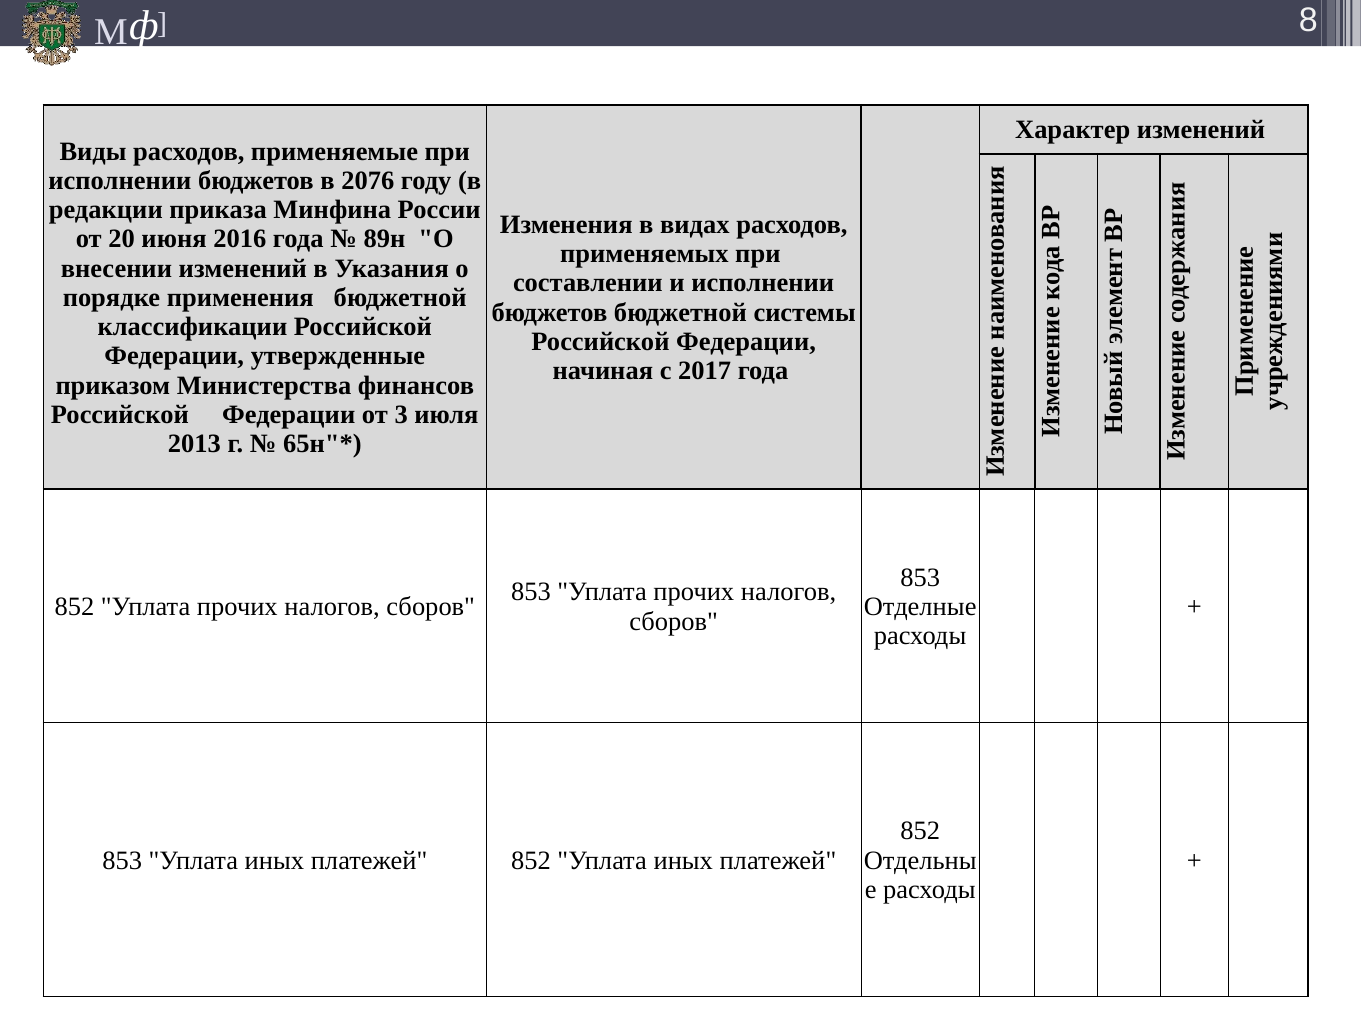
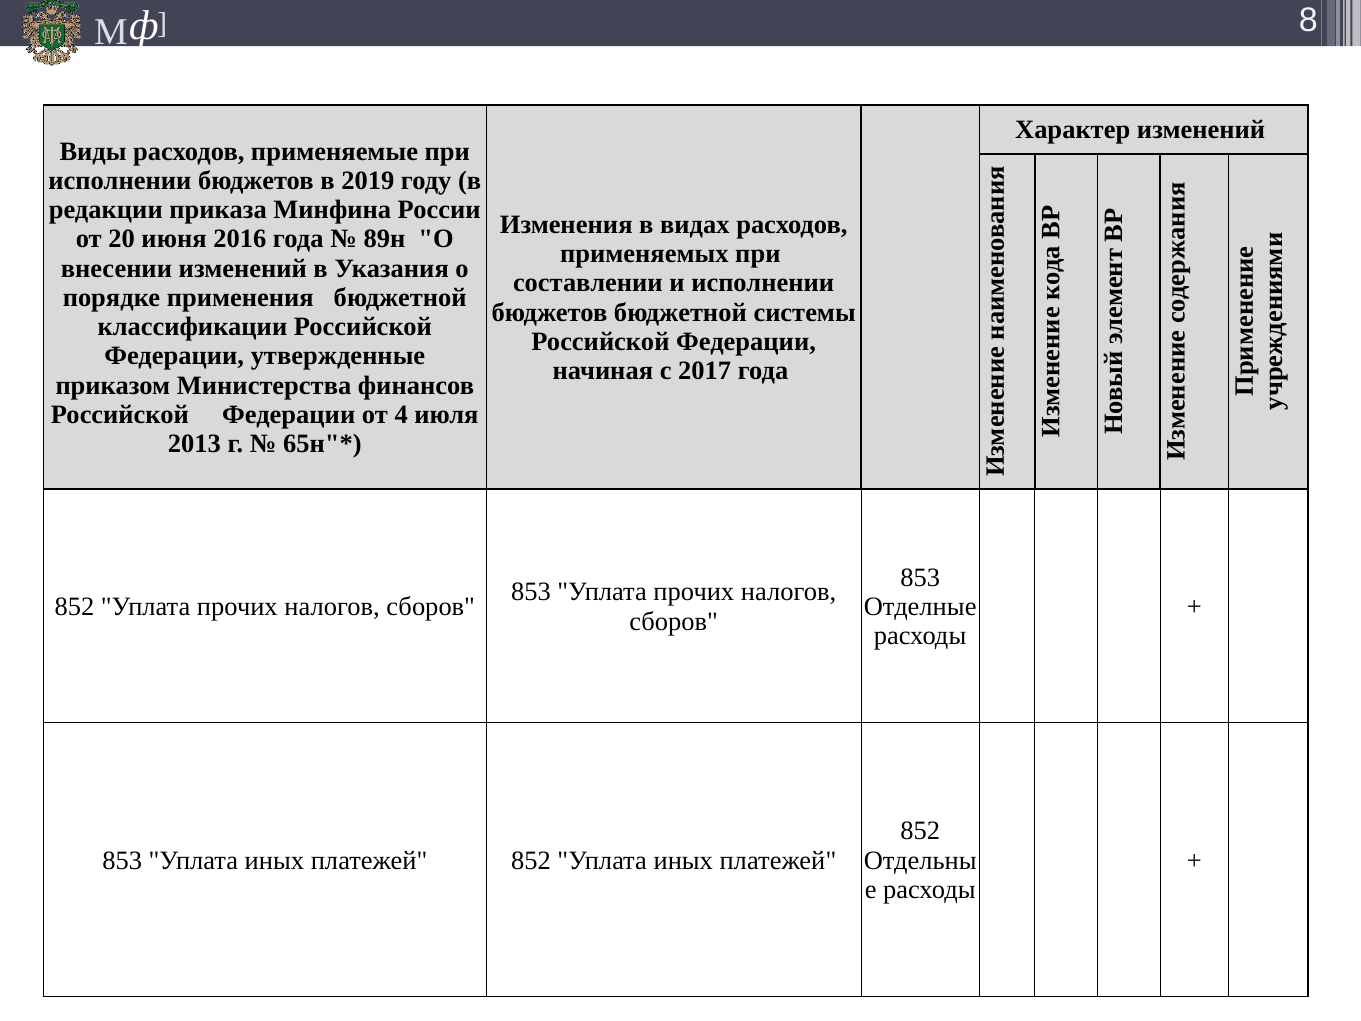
2076: 2076 -> 2019 (368, 181)
3: 3 -> 4 (401, 415)
